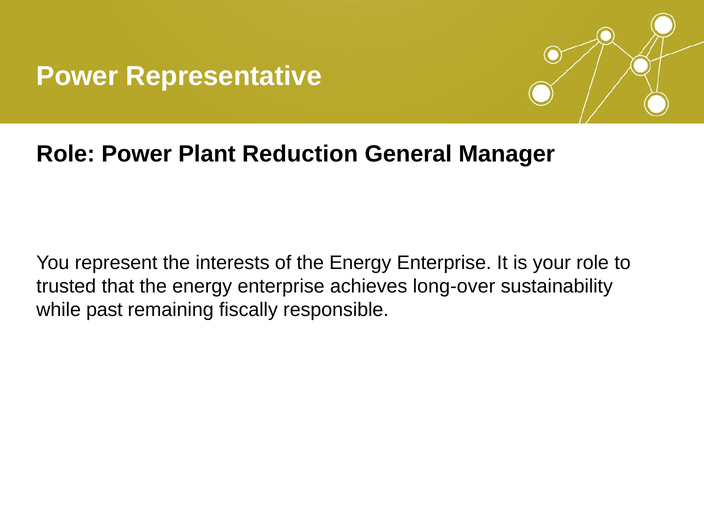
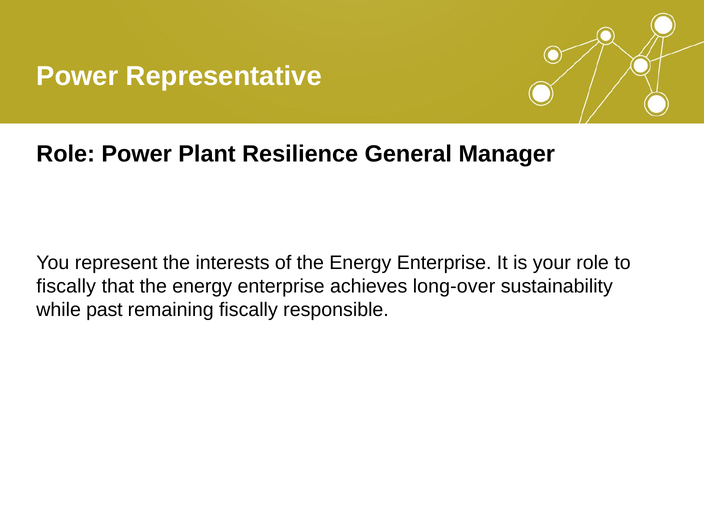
Reduction: Reduction -> Resilience (300, 154)
trusted: trusted -> fiscally (66, 287)
